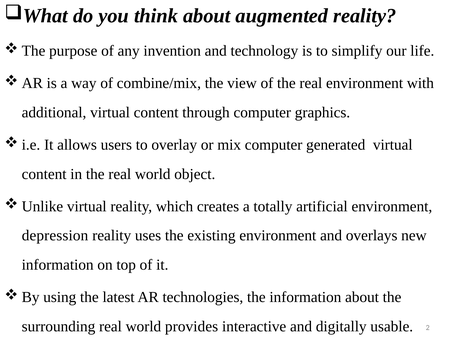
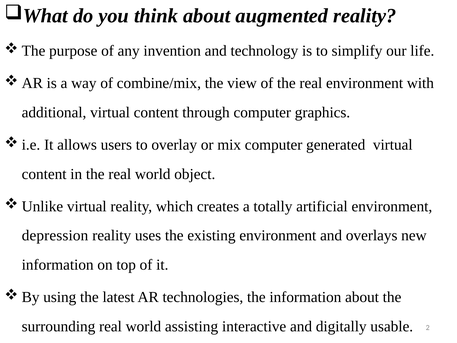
provides: provides -> assisting (192, 326)
